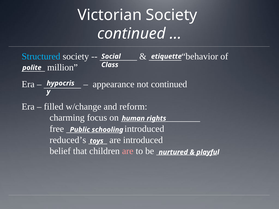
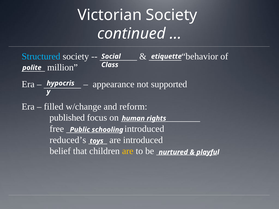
not continued: continued -> supported (169, 84)
charming: charming -> published (67, 118)
are colour: pink -> yellow (128, 151)
